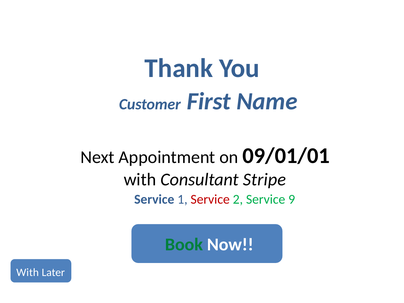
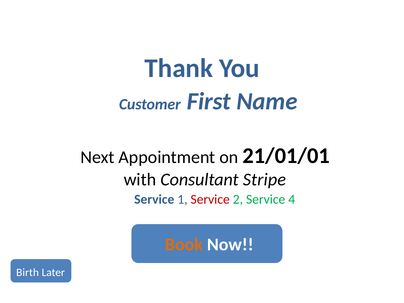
09/01/01: 09/01/01 -> 21/01/01 (286, 156)
9: 9 -> 4 (292, 199)
Book colour: green -> orange (184, 245)
With: With -> Birth (28, 273)
